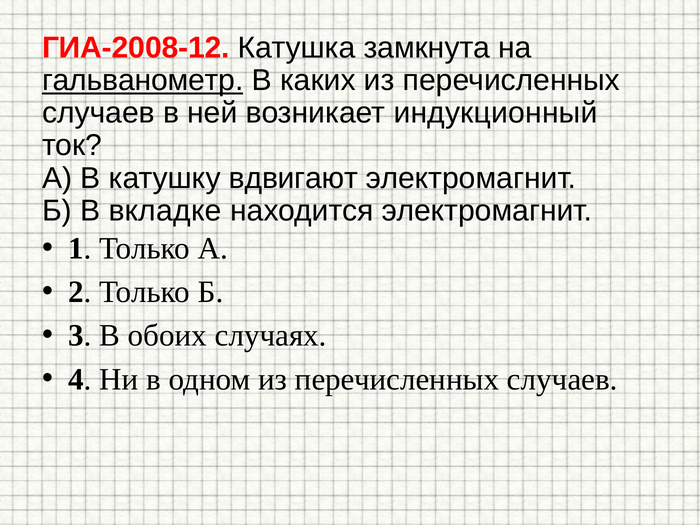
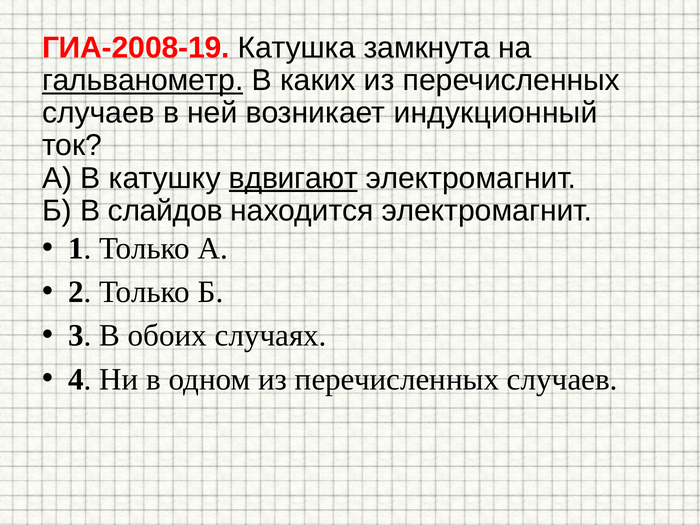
ГИА-2008-12: ГИА-2008-12 -> ГИА-2008-19 (136, 48)
вдвигают underline: none -> present (293, 178)
вкладке: вкладке -> слайдов (165, 211)
